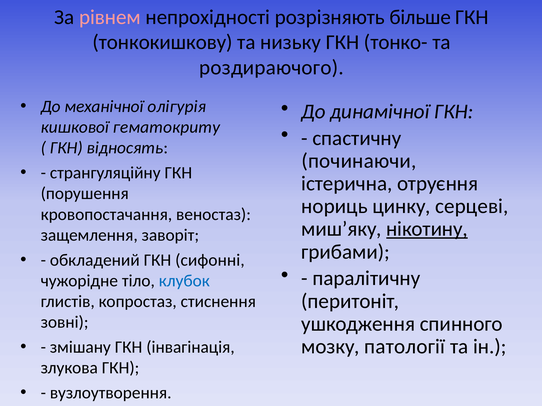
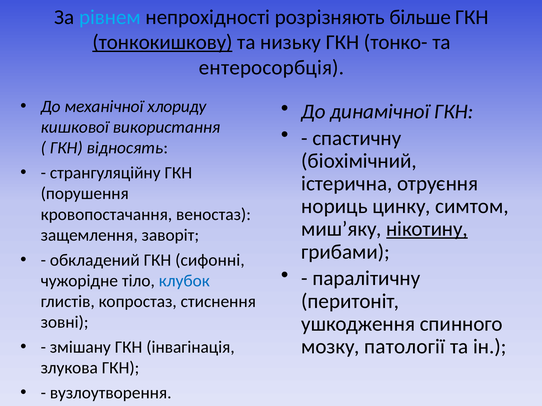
рівнем colour: pink -> light blue (110, 17)
тонкокишкову underline: none -> present (163, 42)
роздираючого: роздираючого -> ентеросорбція (272, 68)
олігурія: олігурія -> хлориду (177, 107)
гематокриту: гематокриту -> використання (166, 127)
починаючи: починаючи -> біохімічний (359, 161)
серцеві: серцеві -> симтом (472, 207)
